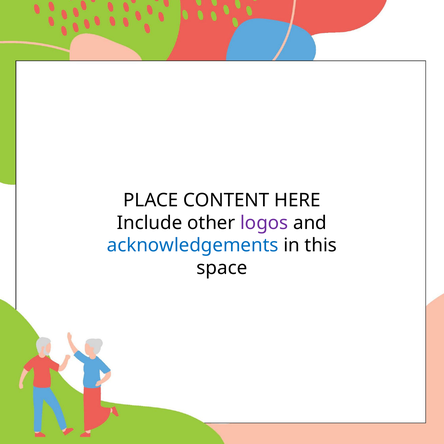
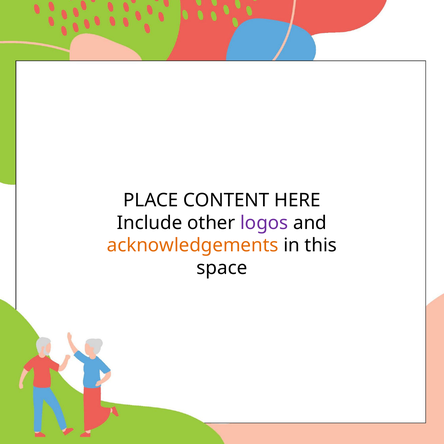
acknowledgements colour: blue -> orange (193, 245)
